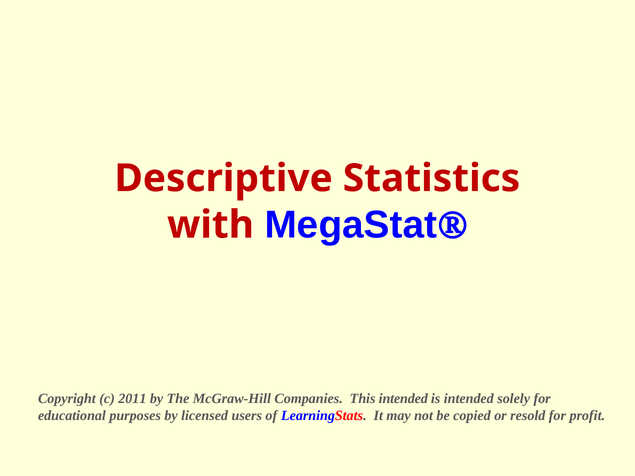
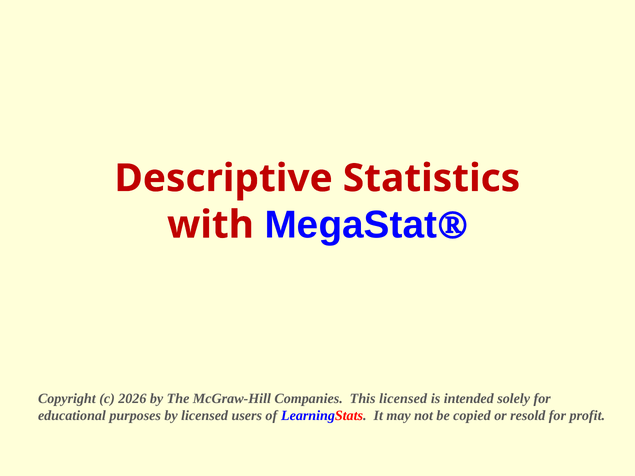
2011: 2011 -> 2026 (132, 399)
This intended: intended -> licensed (403, 399)
